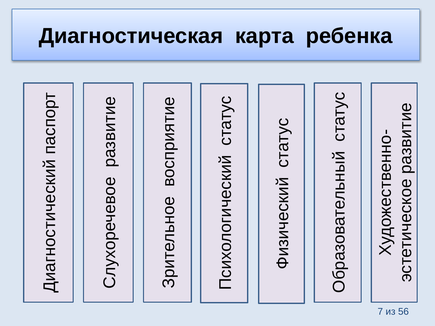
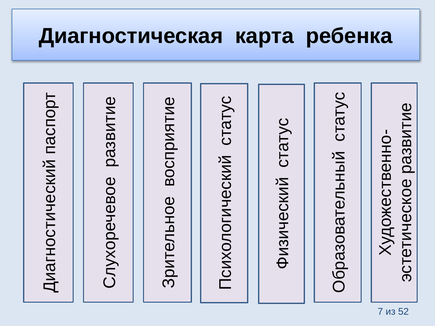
56: 56 -> 52 (403, 312)
